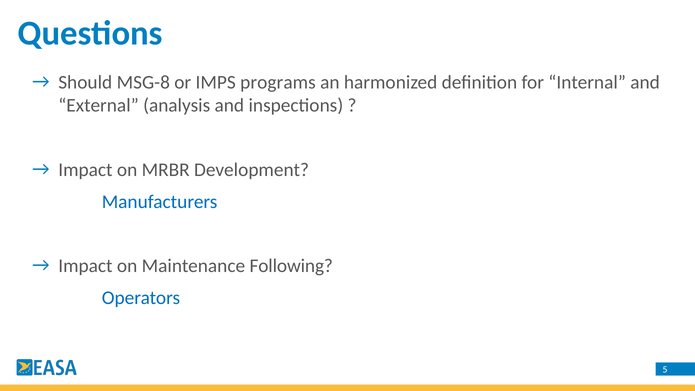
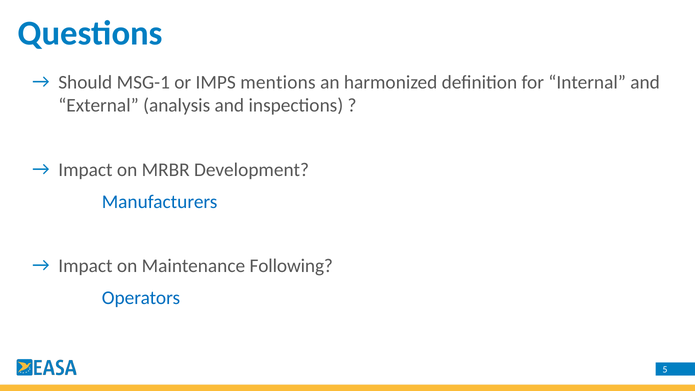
MSG-8: MSG-8 -> MSG-1 (143, 82)
programs: programs -> mentions (278, 82)
